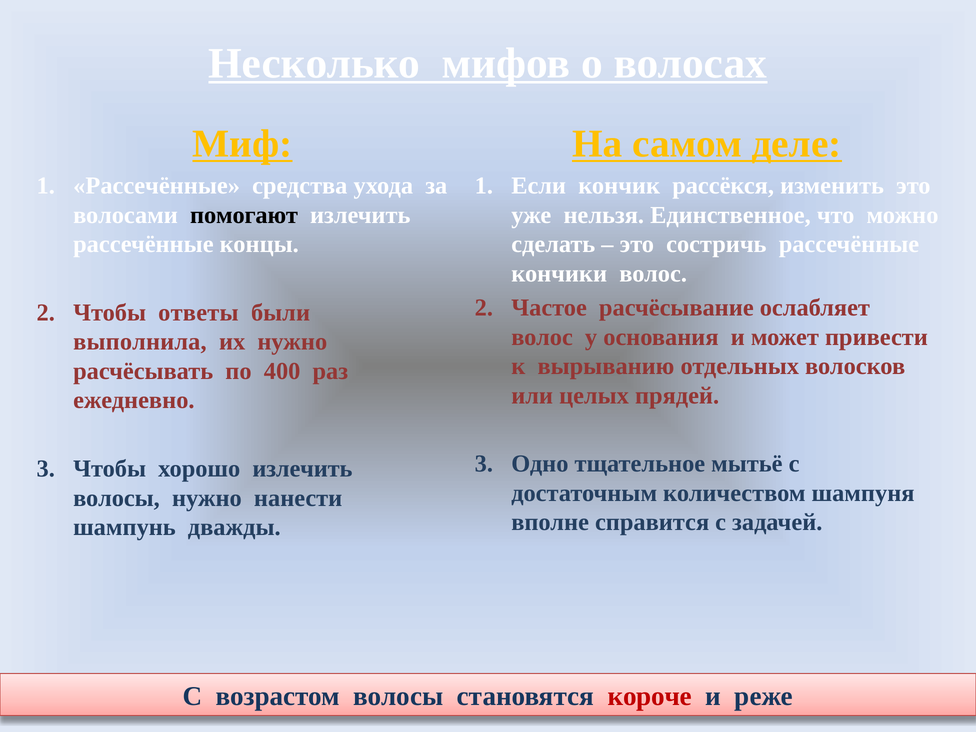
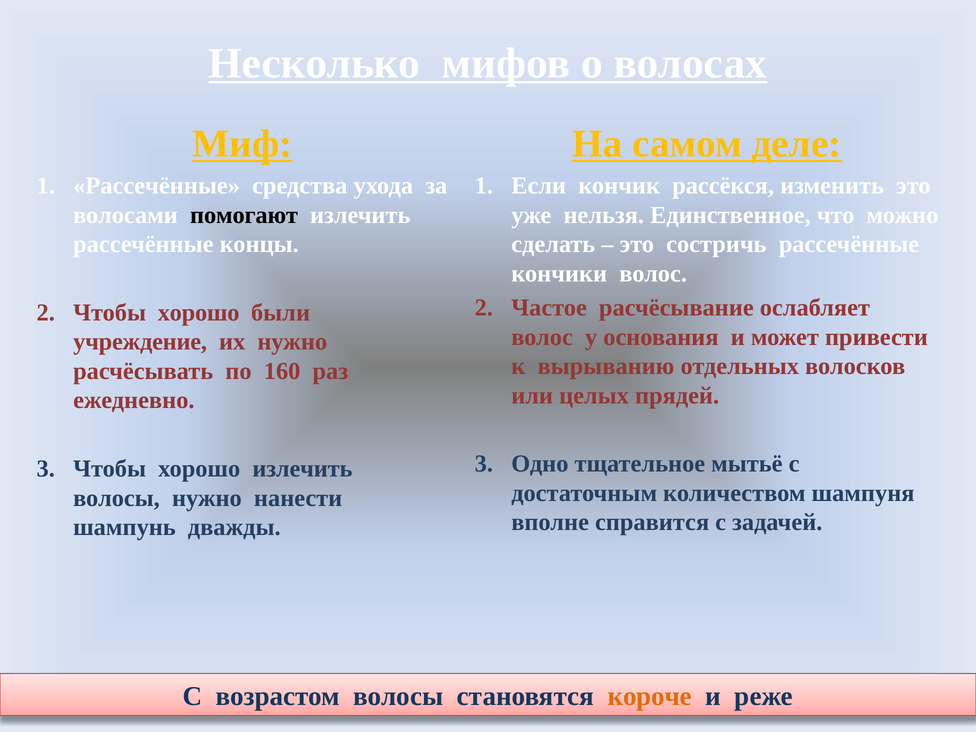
ответы: ответы -> хорошо (199, 313)
выполнила: выполнила -> учреждение (140, 342)
400: 400 -> 160 (282, 371)
короче colour: red -> orange (650, 696)
